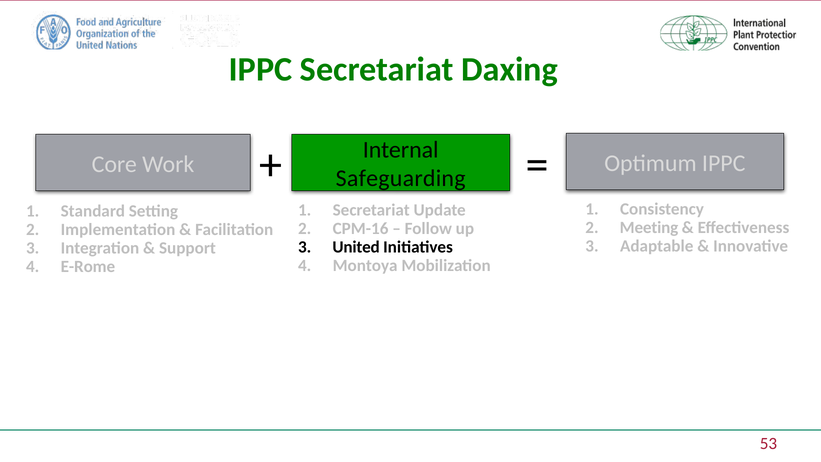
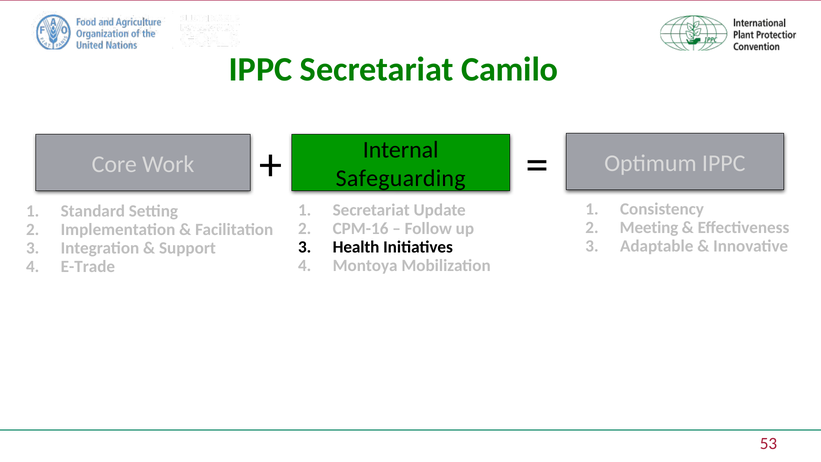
Daxing: Daxing -> Camilo (510, 70)
United: United -> Health (356, 247)
E-Rome: E-Rome -> E-Trade (88, 266)
